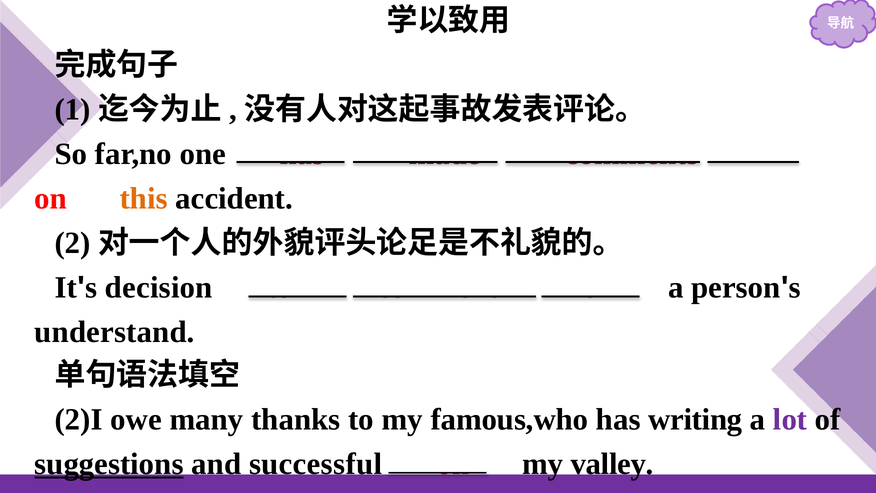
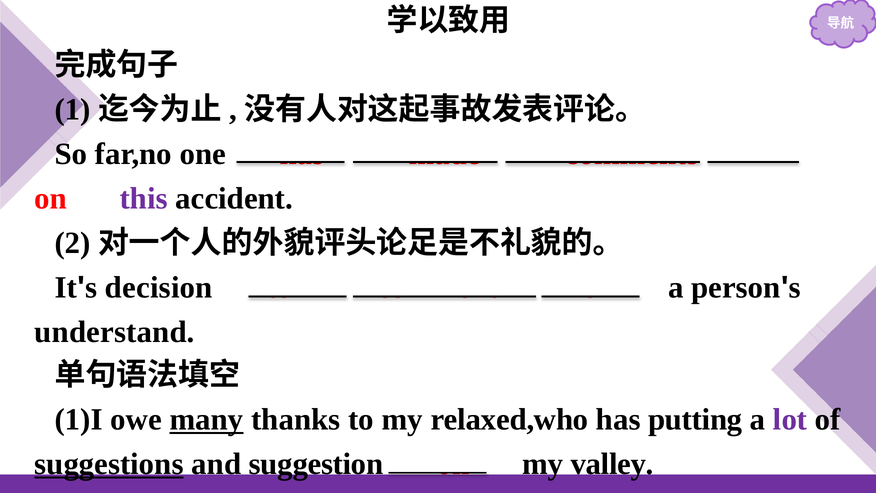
this colour: orange -> purple (144, 199)
2)I: 2)I -> 1)I (79, 419)
many underline: none -> present (206, 419)
famous,who: famous,who -> relaxed,who (509, 419)
writing: writing -> putting (695, 419)
successful: successful -> suggestion (316, 464)
